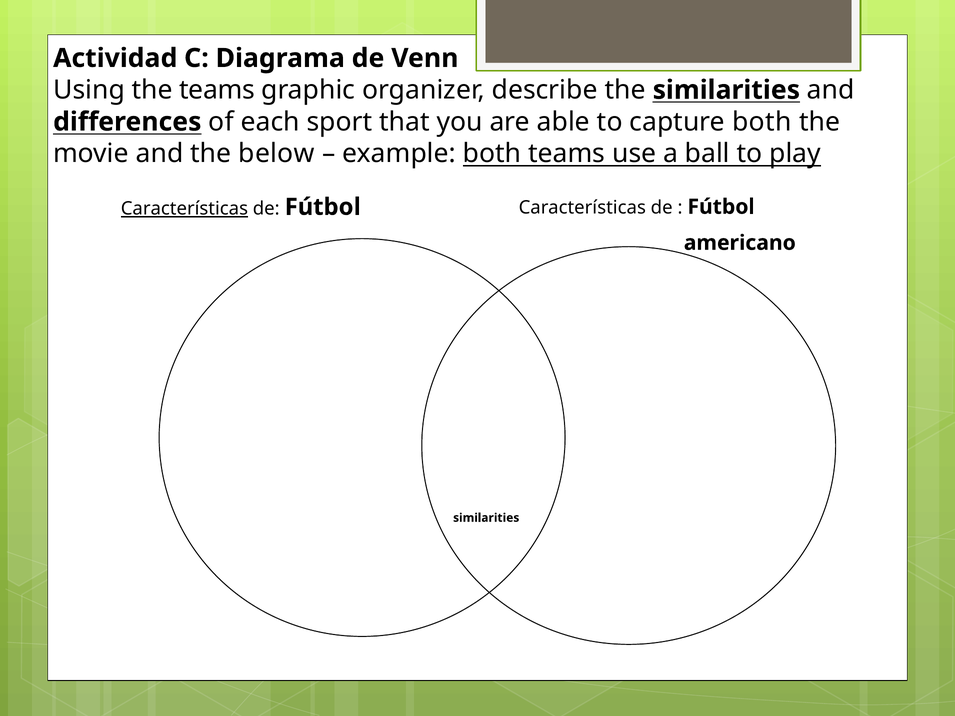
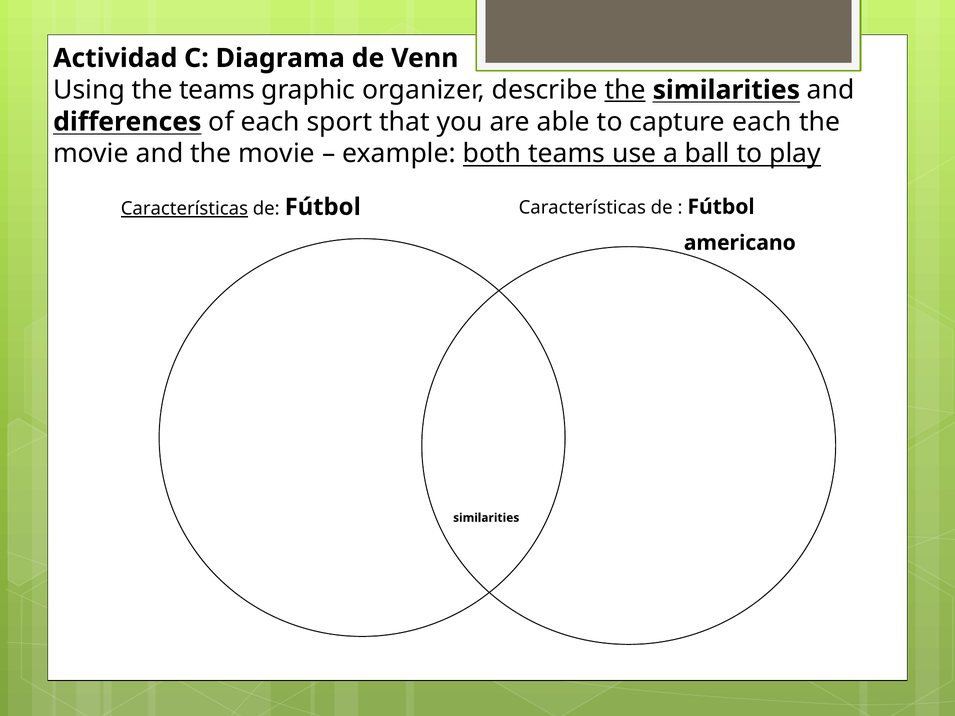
the underline: none -> present (625, 90)
capture both: both -> each (762, 122)
and the below: below -> movie (277, 154)
